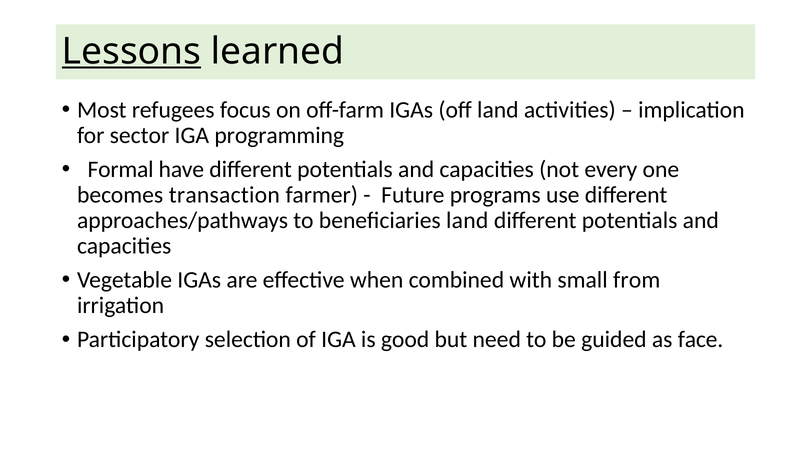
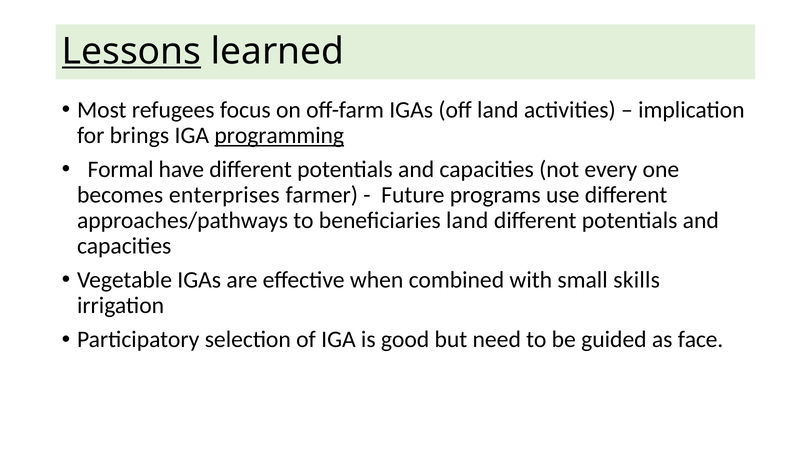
sector: sector -> brings (139, 136)
programming underline: none -> present (279, 136)
transaction: transaction -> enterprises (224, 195)
from: from -> skills (637, 280)
